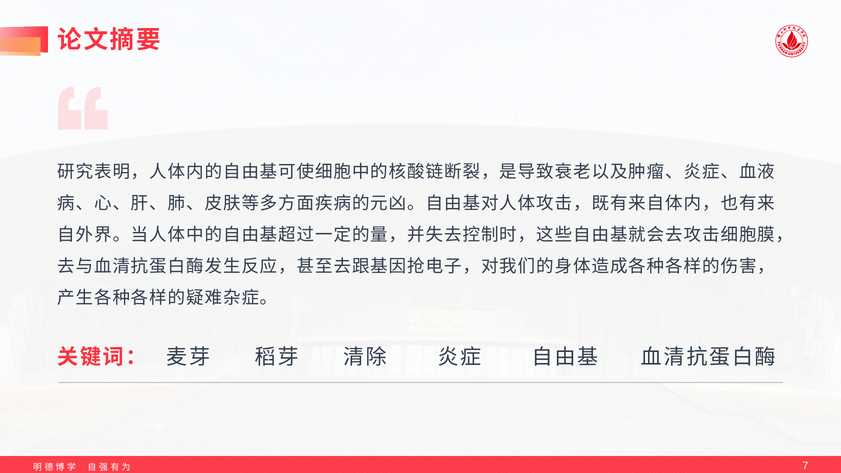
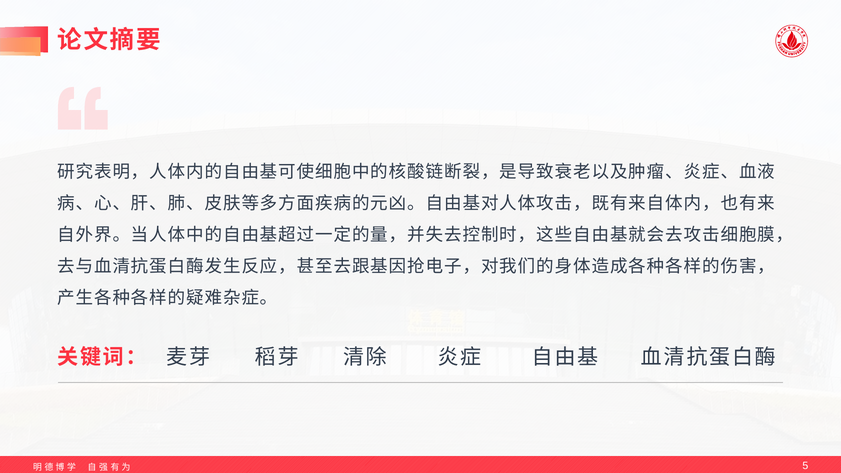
7: 7 -> 5 (805, 466)
